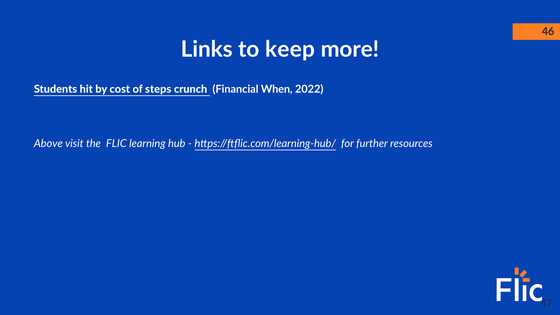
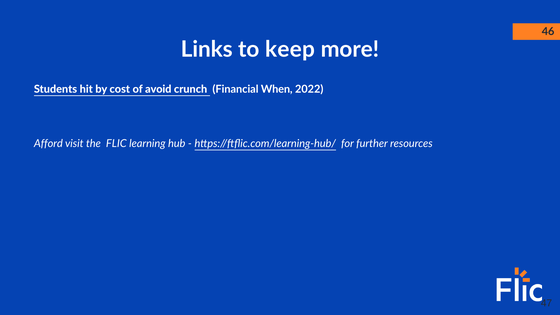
steps: steps -> avoid (158, 89)
Above: Above -> Afford (48, 144)
